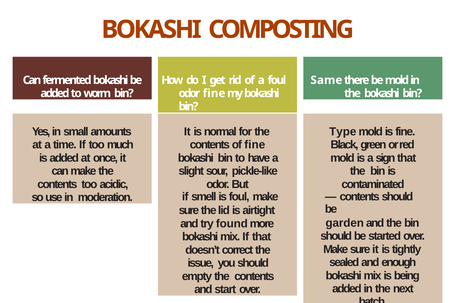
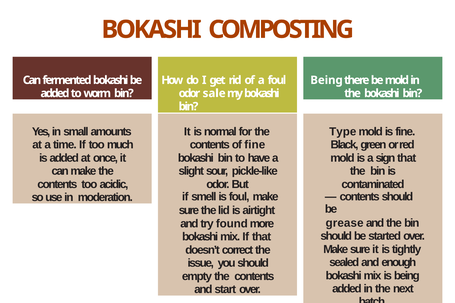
Same: Same -> Being (327, 80)
odor fine: fine -> sale (214, 93)
garden: garden -> grease (345, 223)
